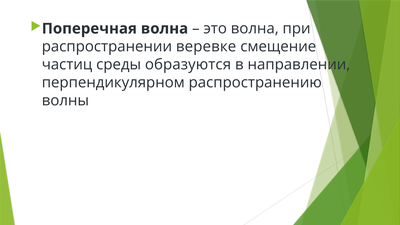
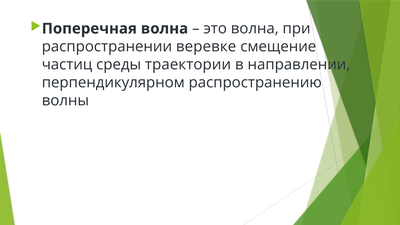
образуются: образуются -> траектории (188, 65)
